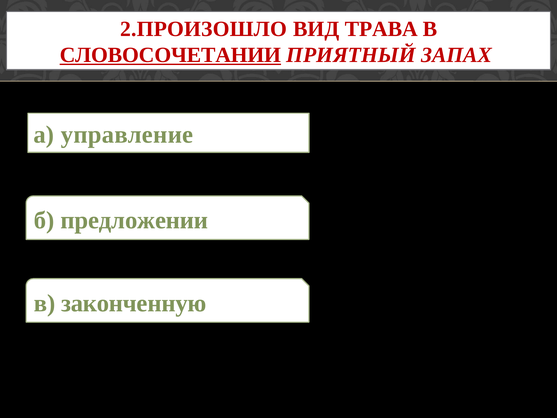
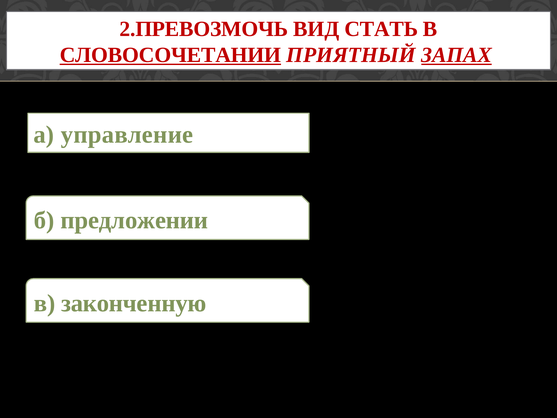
2.ПРОИЗОШЛО: 2.ПРОИЗОШЛО -> 2.ПРЕВОЗМОЧЬ (204, 29)
ТРАВА: ТРАВА -> СТАТЬ (381, 29)
ЗАПАХ underline: none -> present (457, 55)
